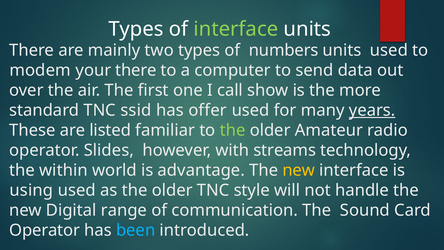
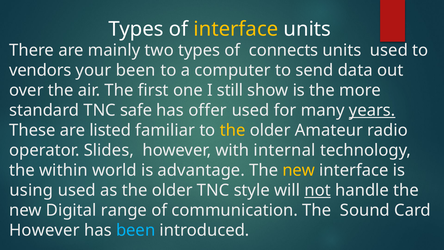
interface colour: light green -> yellow (236, 29)
numbers: numbers -> connects (284, 50)
modem: modem -> vendors (40, 70)
your there: there -> been (136, 70)
call: call -> still (230, 90)
ssid: ssid -> safe (136, 110)
the colour: light green -> yellow (233, 130)
streams: streams -> internal (285, 150)
not underline: none -> present (318, 190)
Operator: Operator -> However (44, 230)
